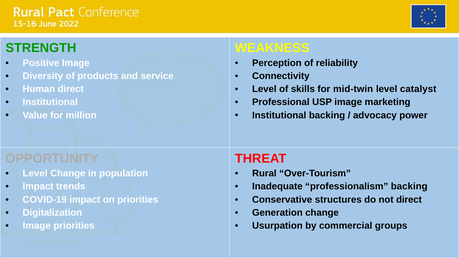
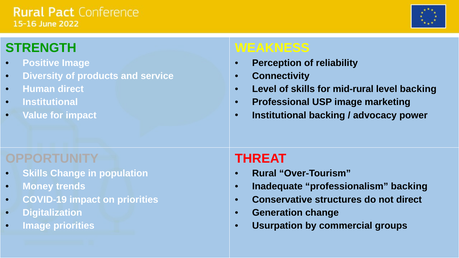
mid-twin: mid-twin -> mid-rural (353, 89)
level catalyst: catalyst -> backing (418, 89)
for million: million -> impact (81, 115)
Level: Level -> Skills (35, 174)
Impact: Impact -> Money (38, 187)
